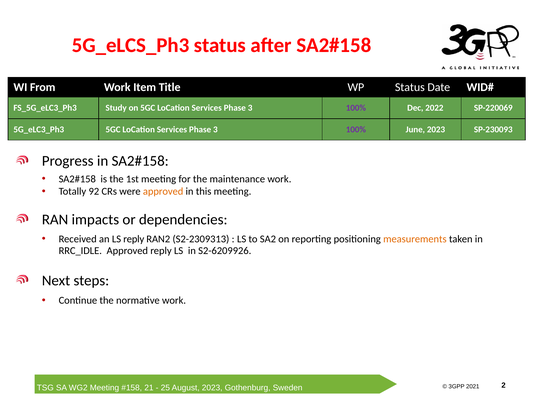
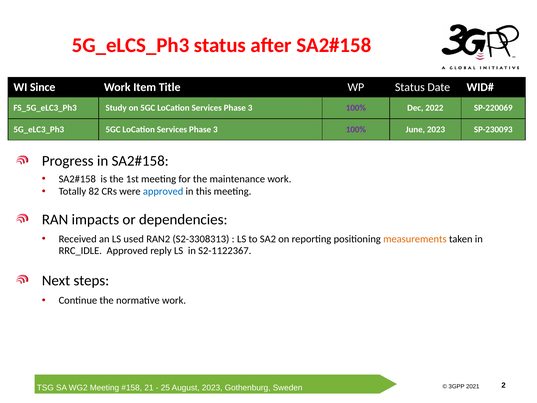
From: From -> Since (43, 87)
92: 92 -> 82 (94, 191)
approved colour: orange -> blue (163, 191)
LS reply: reply -> used (134, 239)
S2-2309313: S2-2309313 -> S2-3308313 (201, 239)
S2-6209926: S2-6209926 -> S2-1122367 (225, 251)
